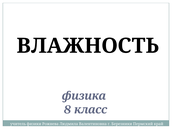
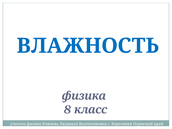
ВЛАЖНОСТЬ colour: black -> blue (88, 46)
